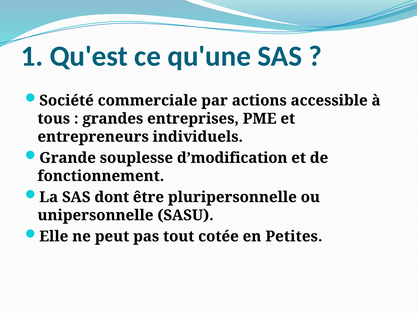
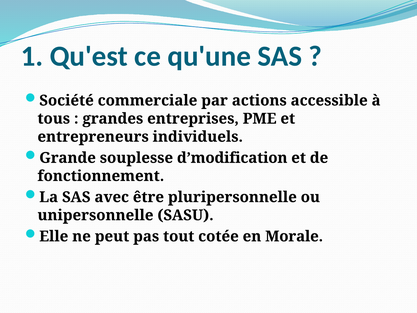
dont: dont -> avec (112, 197)
Petites: Petites -> Morale (294, 236)
